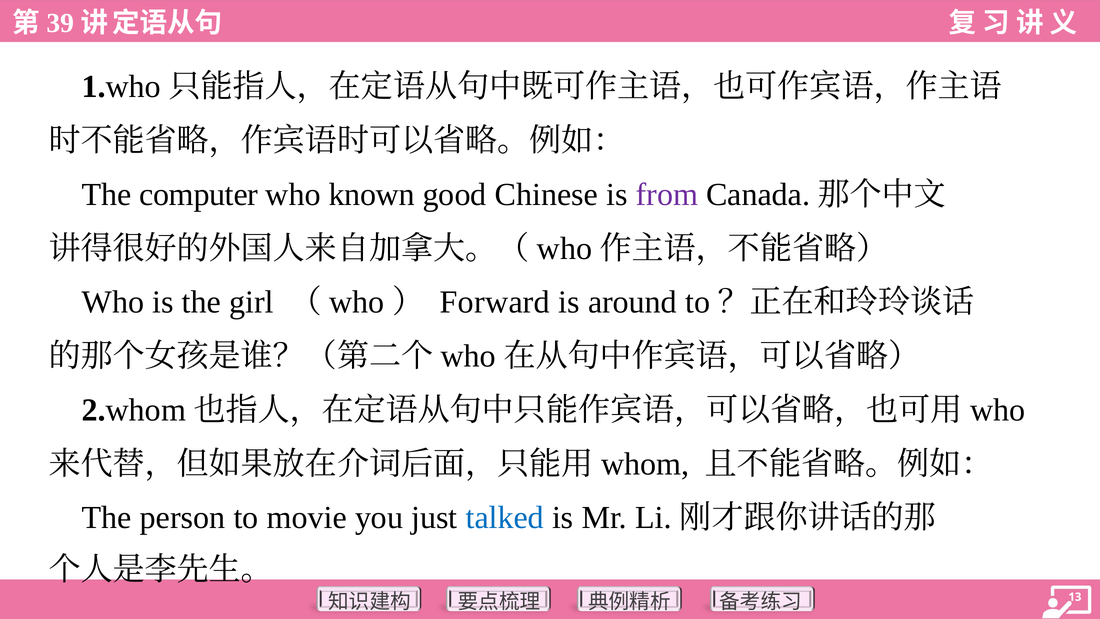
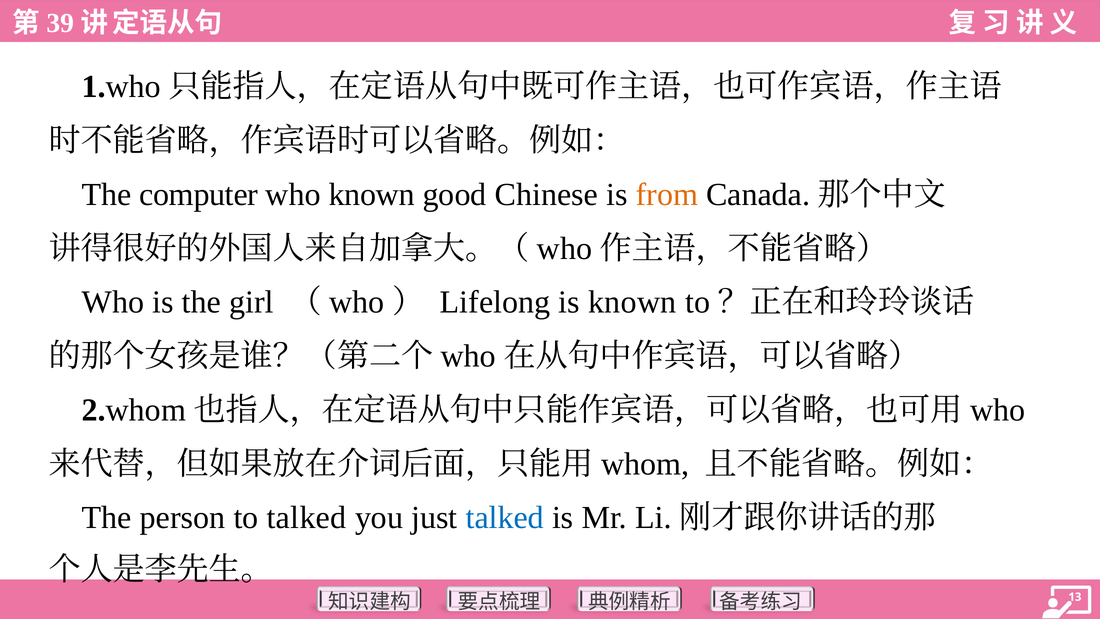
from colour: purple -> orange (667, 195)
Forward: Forward -> Lifelong (495, 302)
is around: around -> known (632, 302)
to movie: movie -> talked (307, 518)
